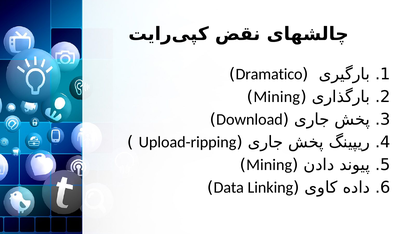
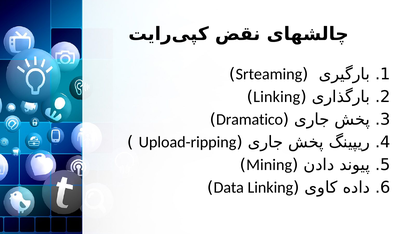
Dramatico: Dramatico -> Srteaming (269, 74)
Mining: Mining -> Linking (277, 97)
Download: Download -> Dramatico (250, 119)
